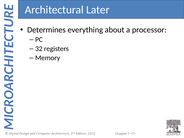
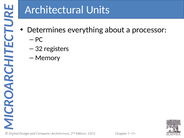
Later: Later -> Units (98, 10)
